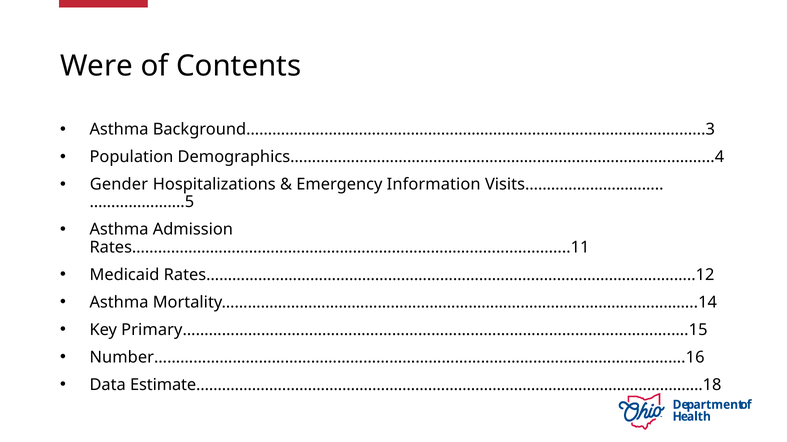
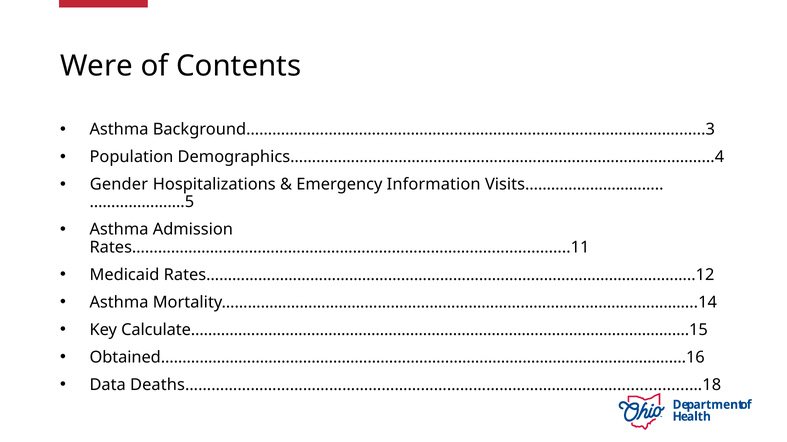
Primary………………………………………………………………………………………………….….15: Primary………………………………………………………………………………………………….….15 -> Calculate………………………………………………………………………………………………….….15 (415, 330)
Number……………………………………………………………………………………………….………….16: Number……………………………………………………………………………………………….………….16 -> Obtained……………………………………………………………………………………………….………….16 (397, 358)
Estimate………………………………………………………………………………………................…18: Estimate………………………………………………………………………………………................…18 -> Deaths………………………………………………………………………………………................…18 (426, 385)
